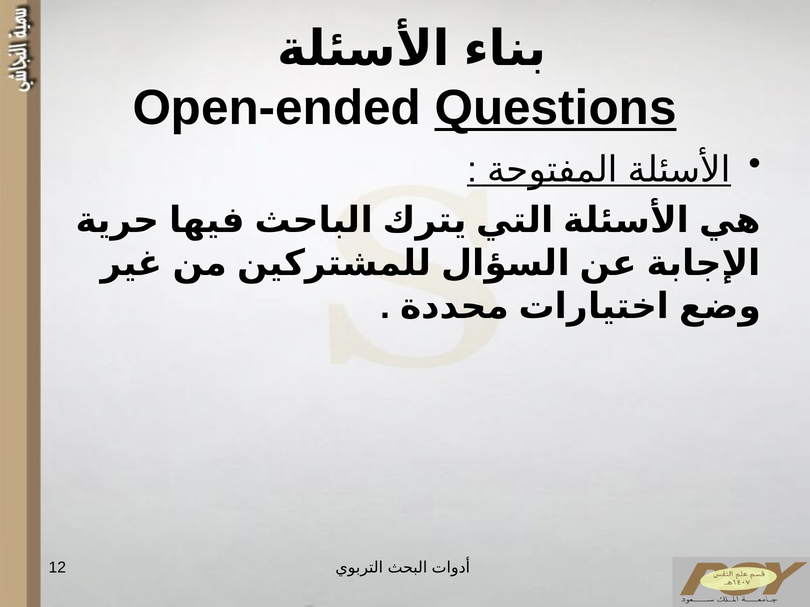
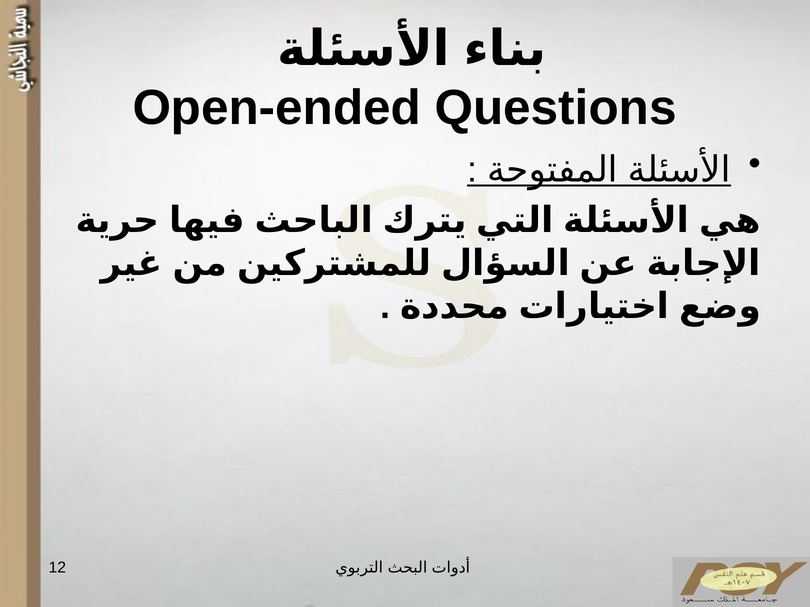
Questions underline: present -> none (556, 108)
